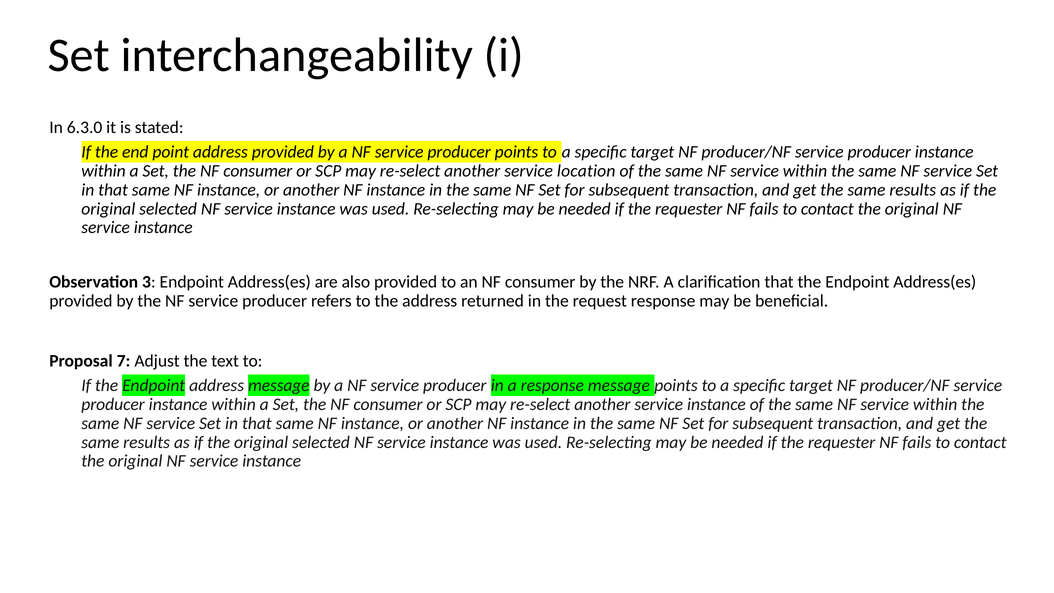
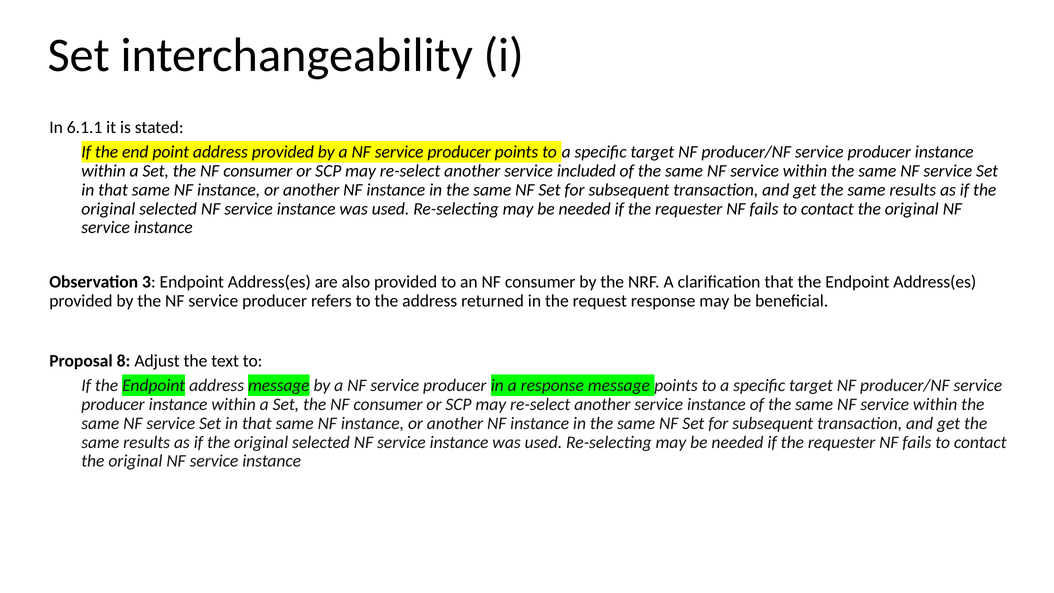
6.3.0: 6.3.0 -> 6.1.1 (85, 127)
location: location -> included (586, 171)
7: 7 -> 8 (124, 361)
